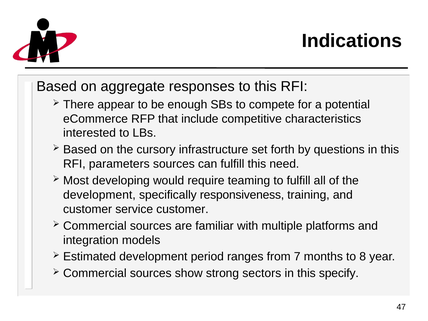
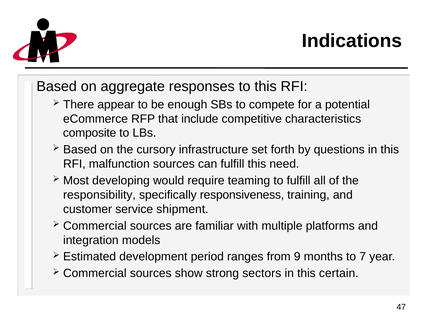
interested: interested -> composite (90, 133)
parameters: parameters -> malfunction (119, 164)
development: development -> responsibility (99, 195)
service customer: customer -> shipment (182, 209)
7: 7 -> 9 (297, 257)
8: 8 -> 7 (363, 257)
specify: specify -> certain (339, 273)
